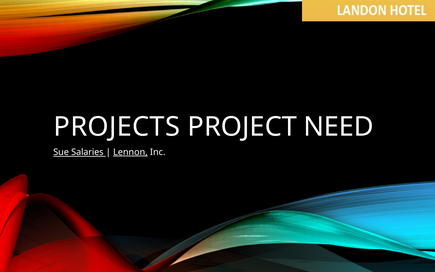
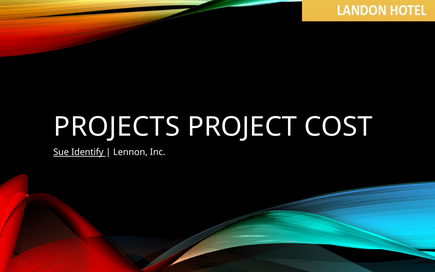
NEED: NEED -> COST (338, 127)
Salaries: Salaries -> Identify (87, 152)
Lennon underline: present -> none (130, 152)
